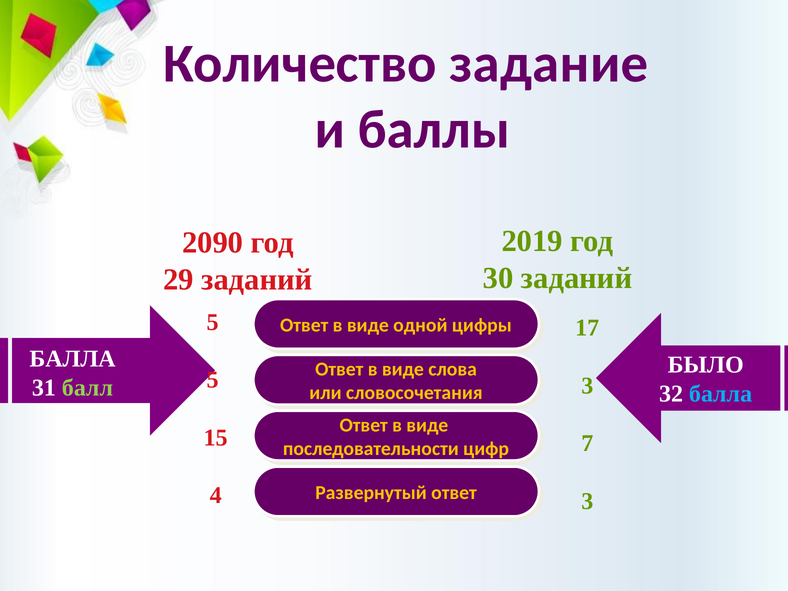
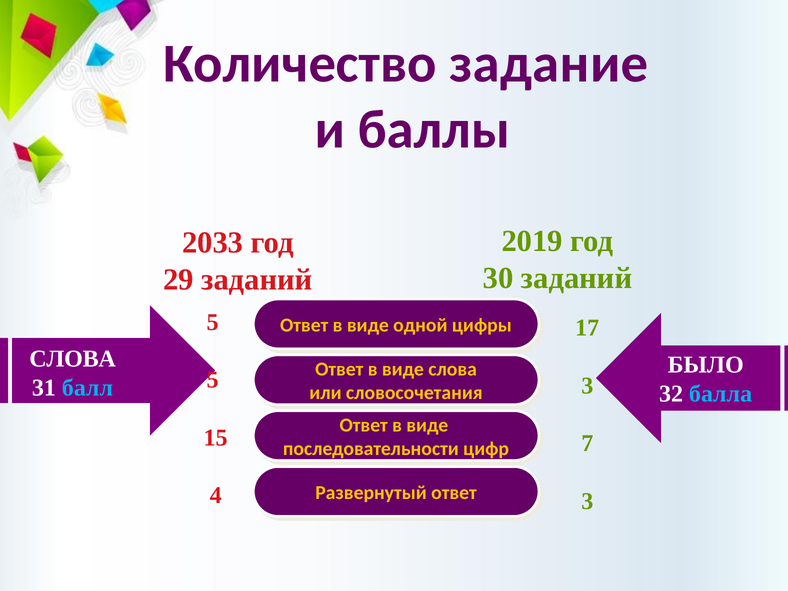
2090: 2090 -> 2033 (213, 243)
БАЛЛА: БАЛЛА -> СЛОВА (73, 359)
балл colour: light green -> light blue (87, 388)
